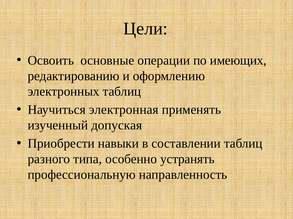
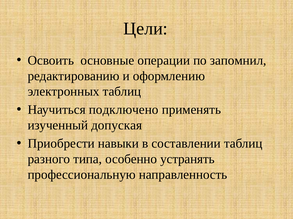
имеющих: имеющих -> запомнил (238, 61)
электронная: электронная -> подключено (124, 110)
